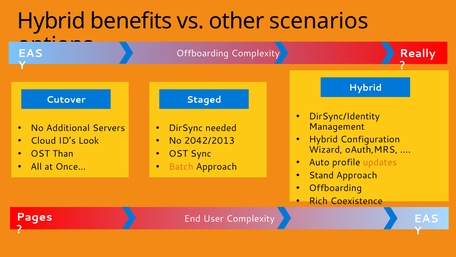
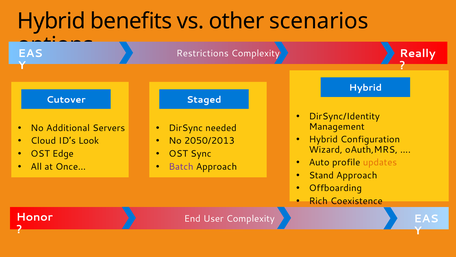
Offboarding: Offboarding -> Restrictions (202, 53)
2042/2013: 2042/2013 -> 2050/2013 (209, 141)
Than: Than -> Edge (63, 153)
Batch colour: orange -> purple (181, 166)
Pages: Pages -> Honor (35, 217)
